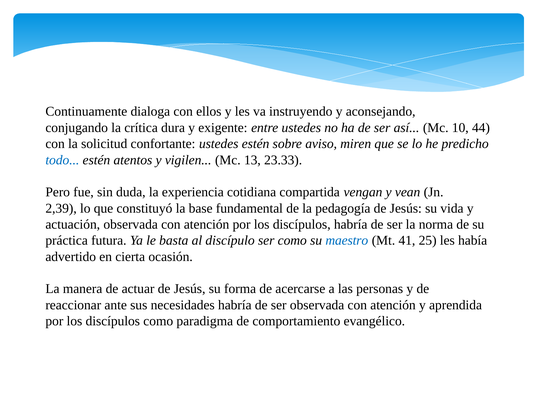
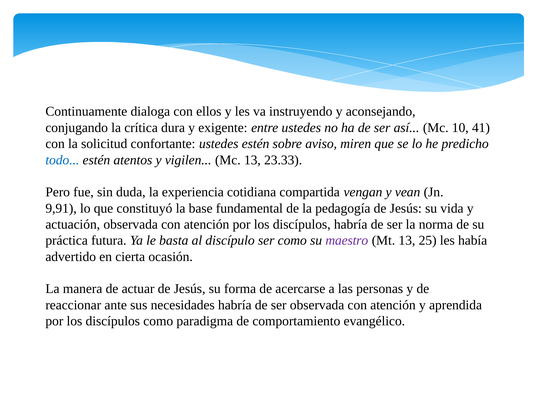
44: 44 -> 41 (481, 128)
2,39: 2,39 -> 9,91 (61, 208)
maestro colour: blue -> purple (347, 240)
Mt 41: 41 -> 13 (407, 240)
